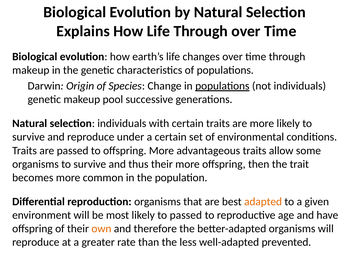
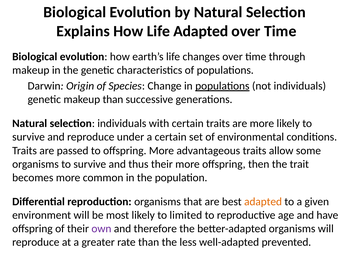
Life Through: Through -> Adapted (201, 31)
makeup pool: pool -> than (113, 99)
to passed: passed -> limited (186, 215)
own colour: orange -> purple (101, 229)
